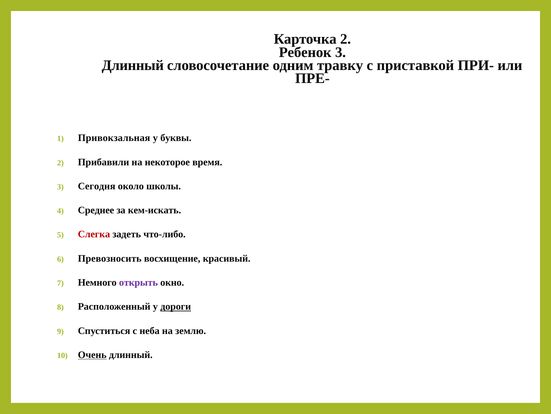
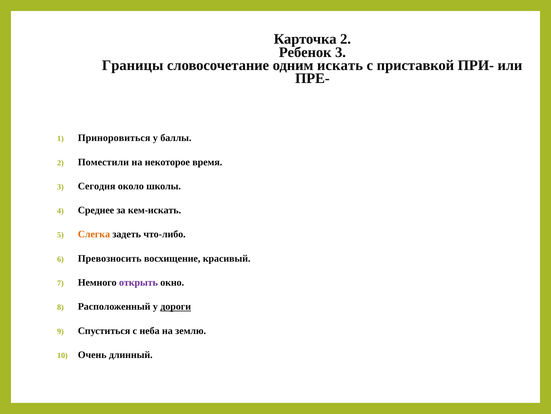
Длинный: Длинный -> Границы (133, 65)
травку: травку -> искать (340, 65)
Привокзальная: Привокзальная -> Приноровиться (114, 138)
буквы: буквы -> баллы (176, 138)
Прибавили: Прибавили -> Поместили (103, 162)
Слегка colour: red -> orange (94, 234)
Очень underline: present -> none (92, 354)
